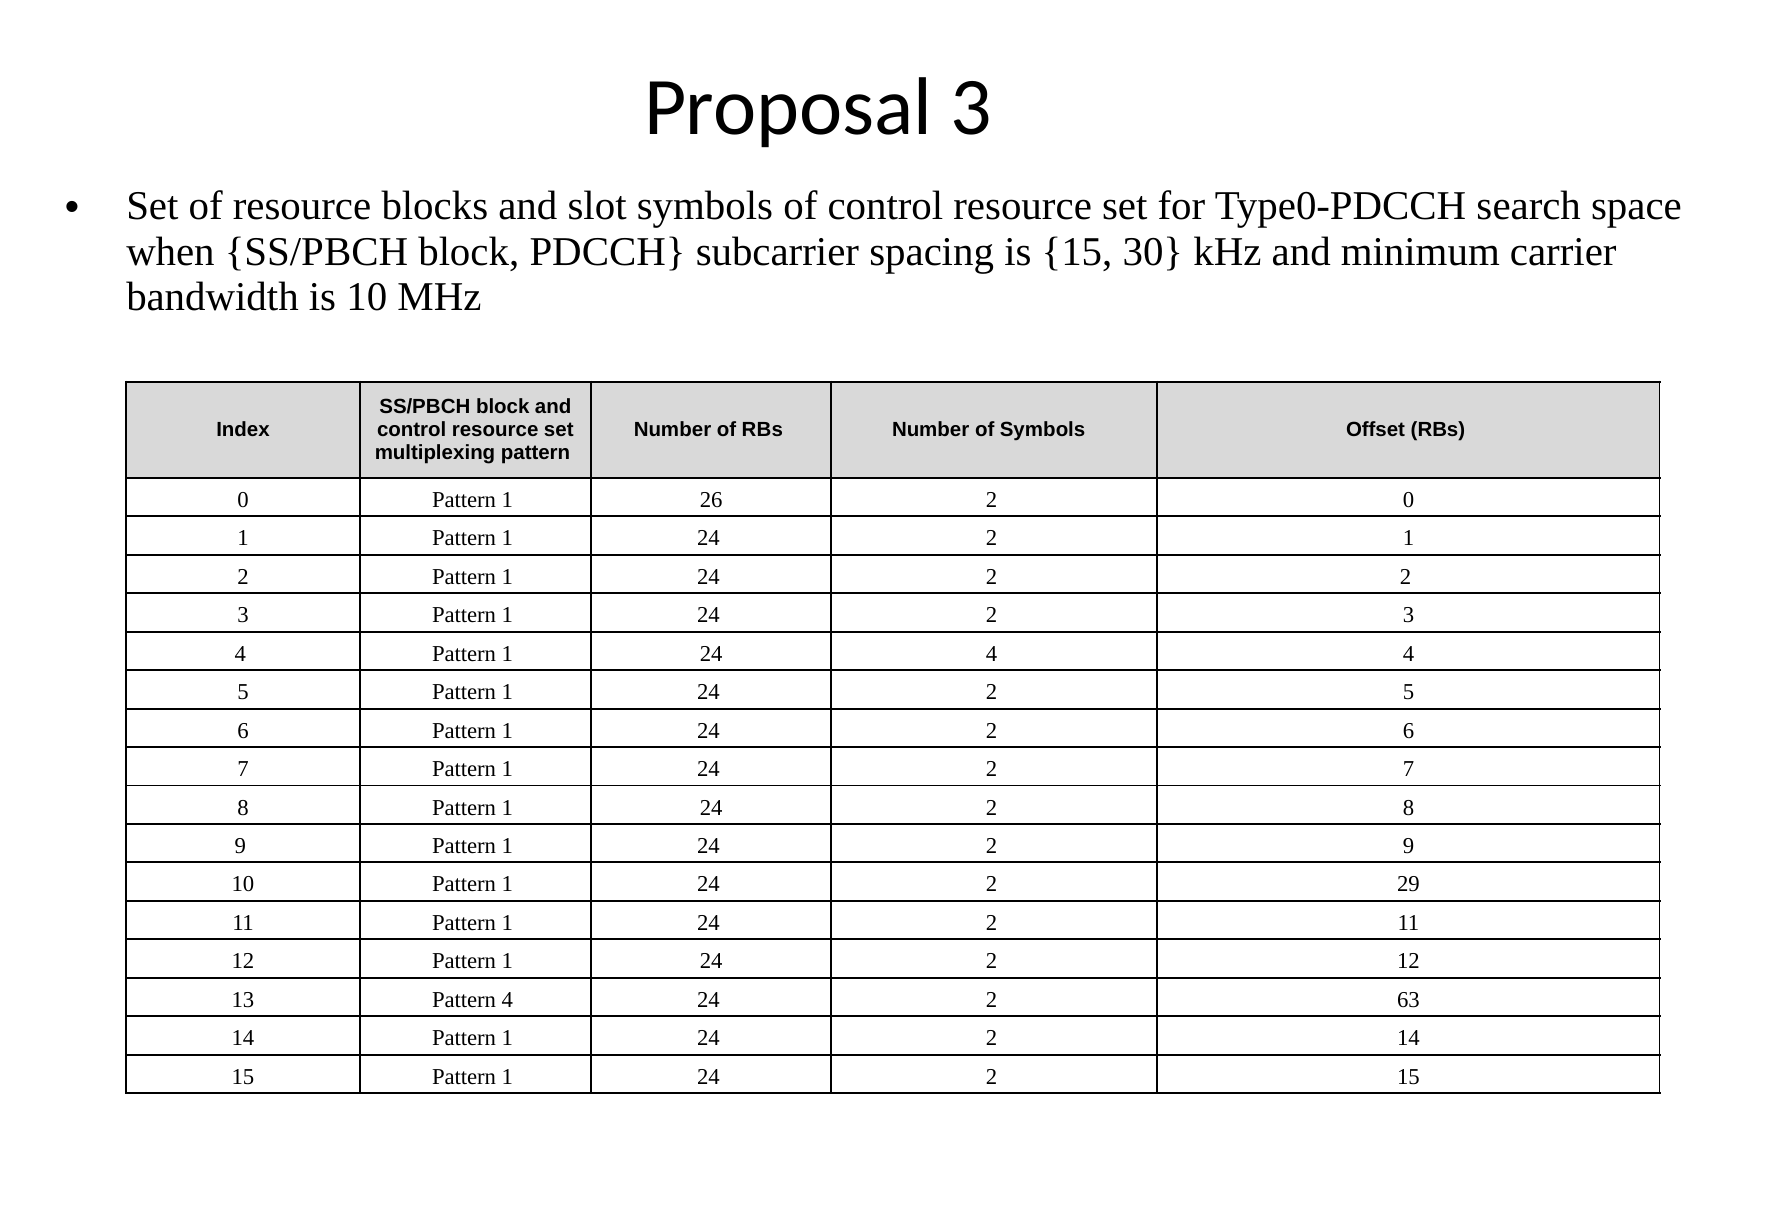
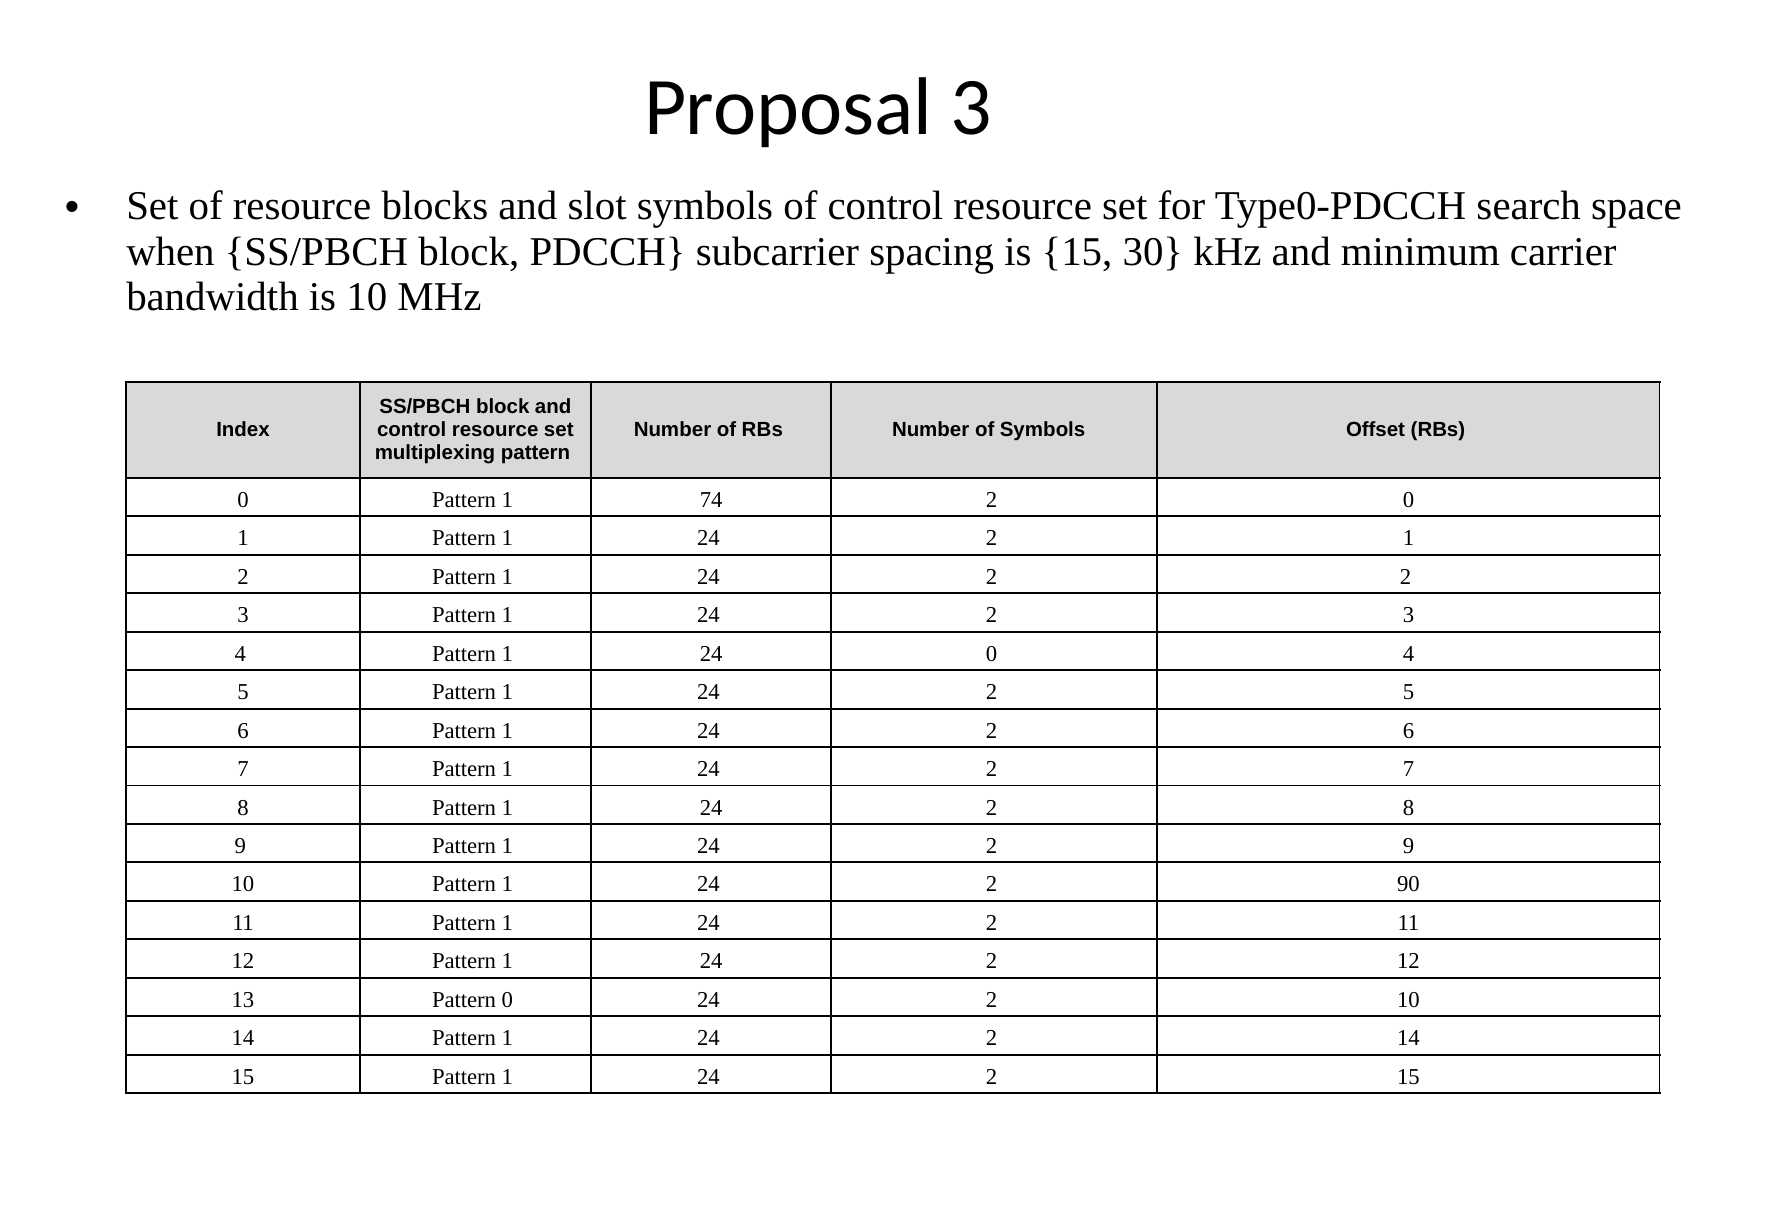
26: 26 -> 74 (711, 500)
24 4: 4 -> 0 (992, 654)
29: 29 -> 90 (1408, 885)
Pattern 4: 4 -> 0 (507, 1000)
2 63: 63 -> 10 (1408, 1000)
